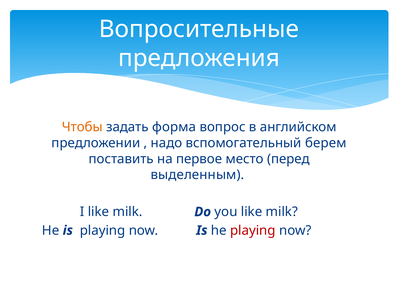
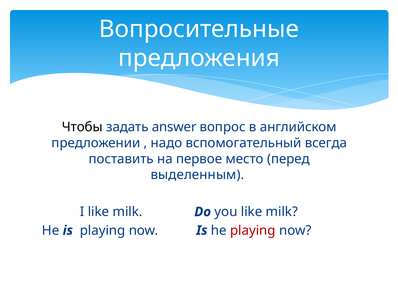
Чтобы colour: orange -> black (82, 127)
форма: форма -> answer (174, 127)
берем: берем -> всегда (326, 143)
